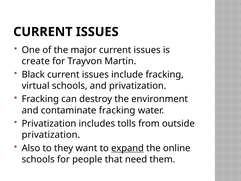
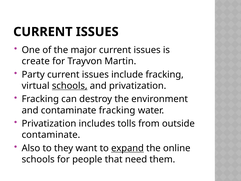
Black: Black -> Party (33, 74)
schools underline: none -> present (70, 86)
privatization: privatization -> contaminate (51, 135)
